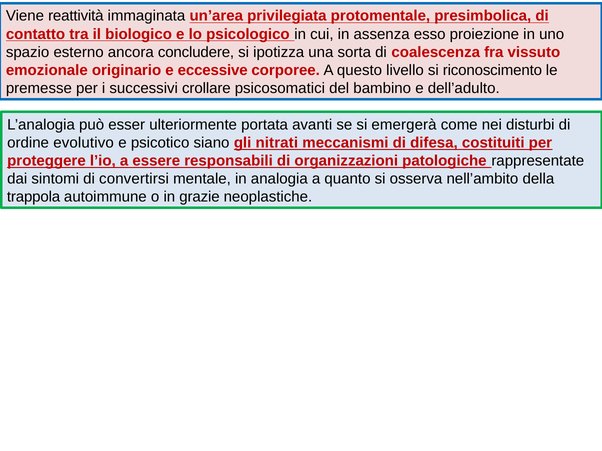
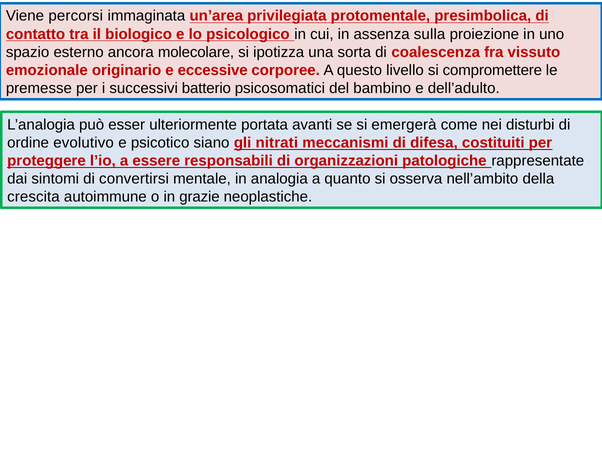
reattività: reattività -> percorsi (76, 16)
esso: esso -> sulla (430, 34)
concludere: concludere -> molecolare (196, 52)
riconoscimento: riconoscimento -> compromettere (492, 70)
crollare: crollare -> batterio (206, 88)
trappola: trappola -> crescita (33, 197)
